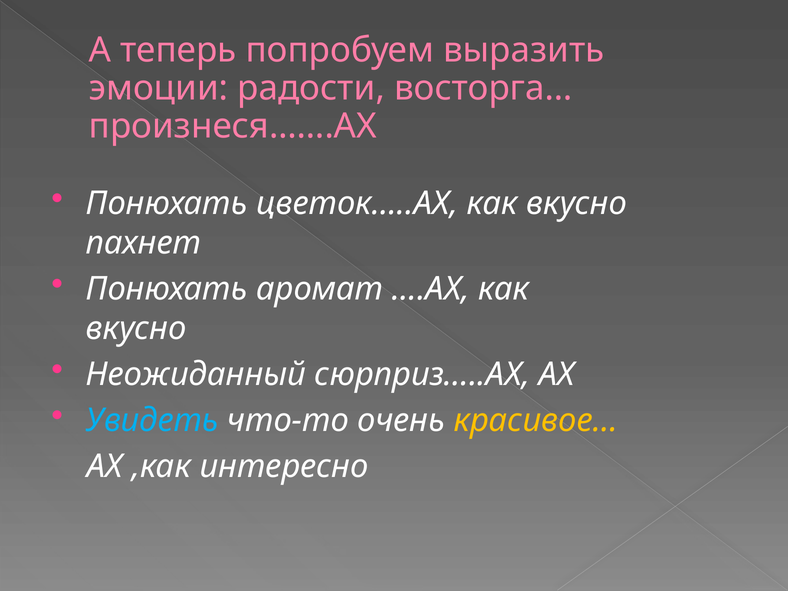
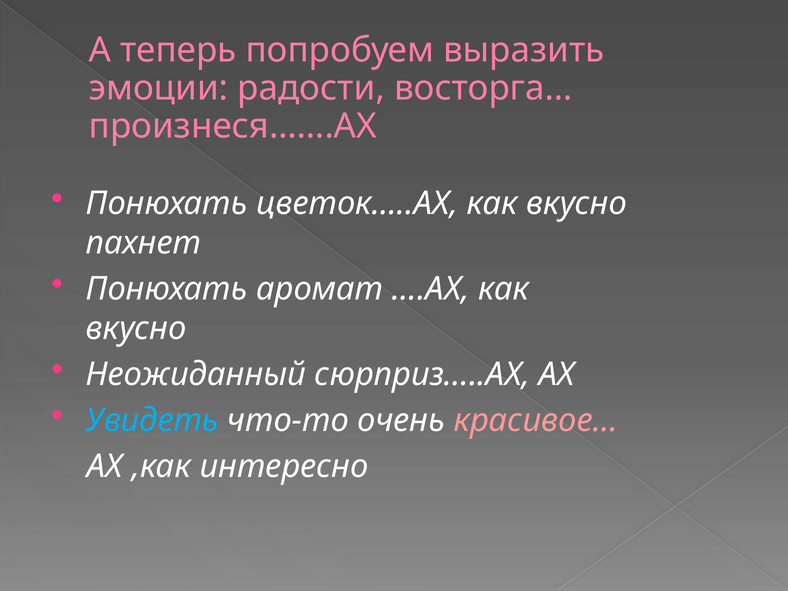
красивое… colour: yellow -> pink (536, 420)
